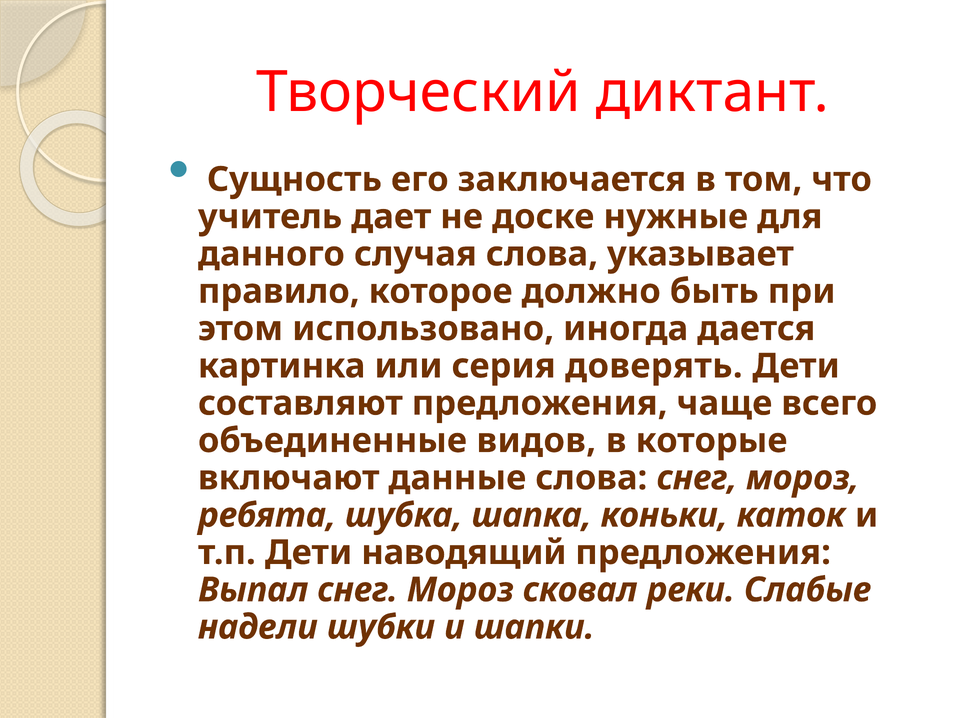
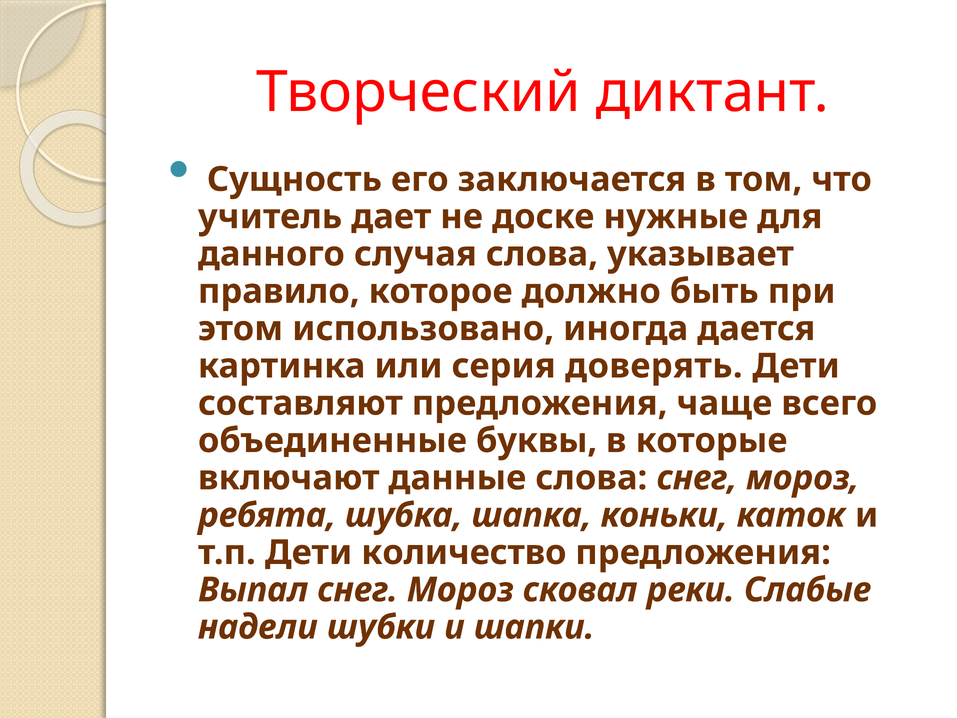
видов: видов -> буквы (537, 440)
наводящий: наводящий -> количество (464, 552)
